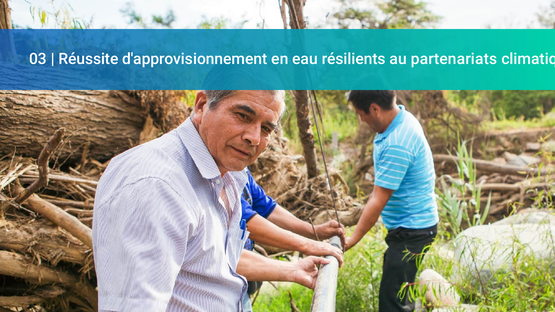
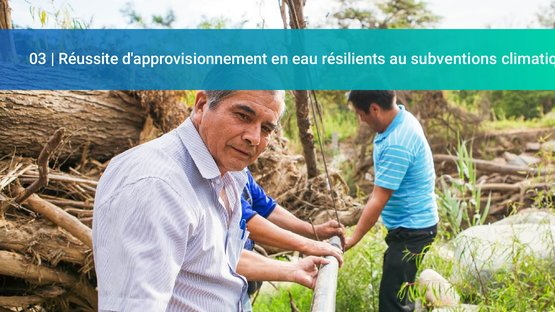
partenariats: partenariats -> subventions (454, 59)
